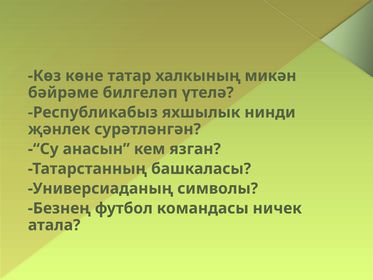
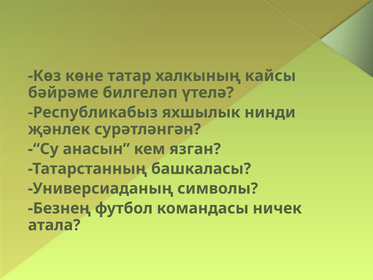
микән: микән -> кайсы (270, 76)
